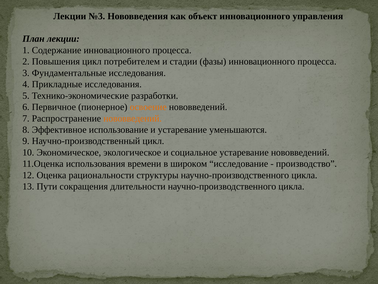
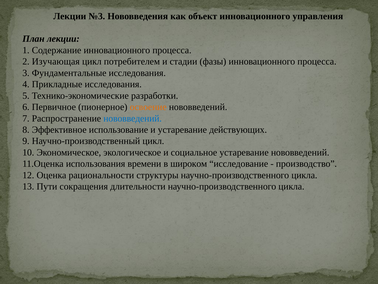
Повышения: Повышения -> Изучающая (56, 61)
нововведений colour: orange -> blue (133, 118)
уменьшаются: уменьшаются -> действующих (238, 130)
